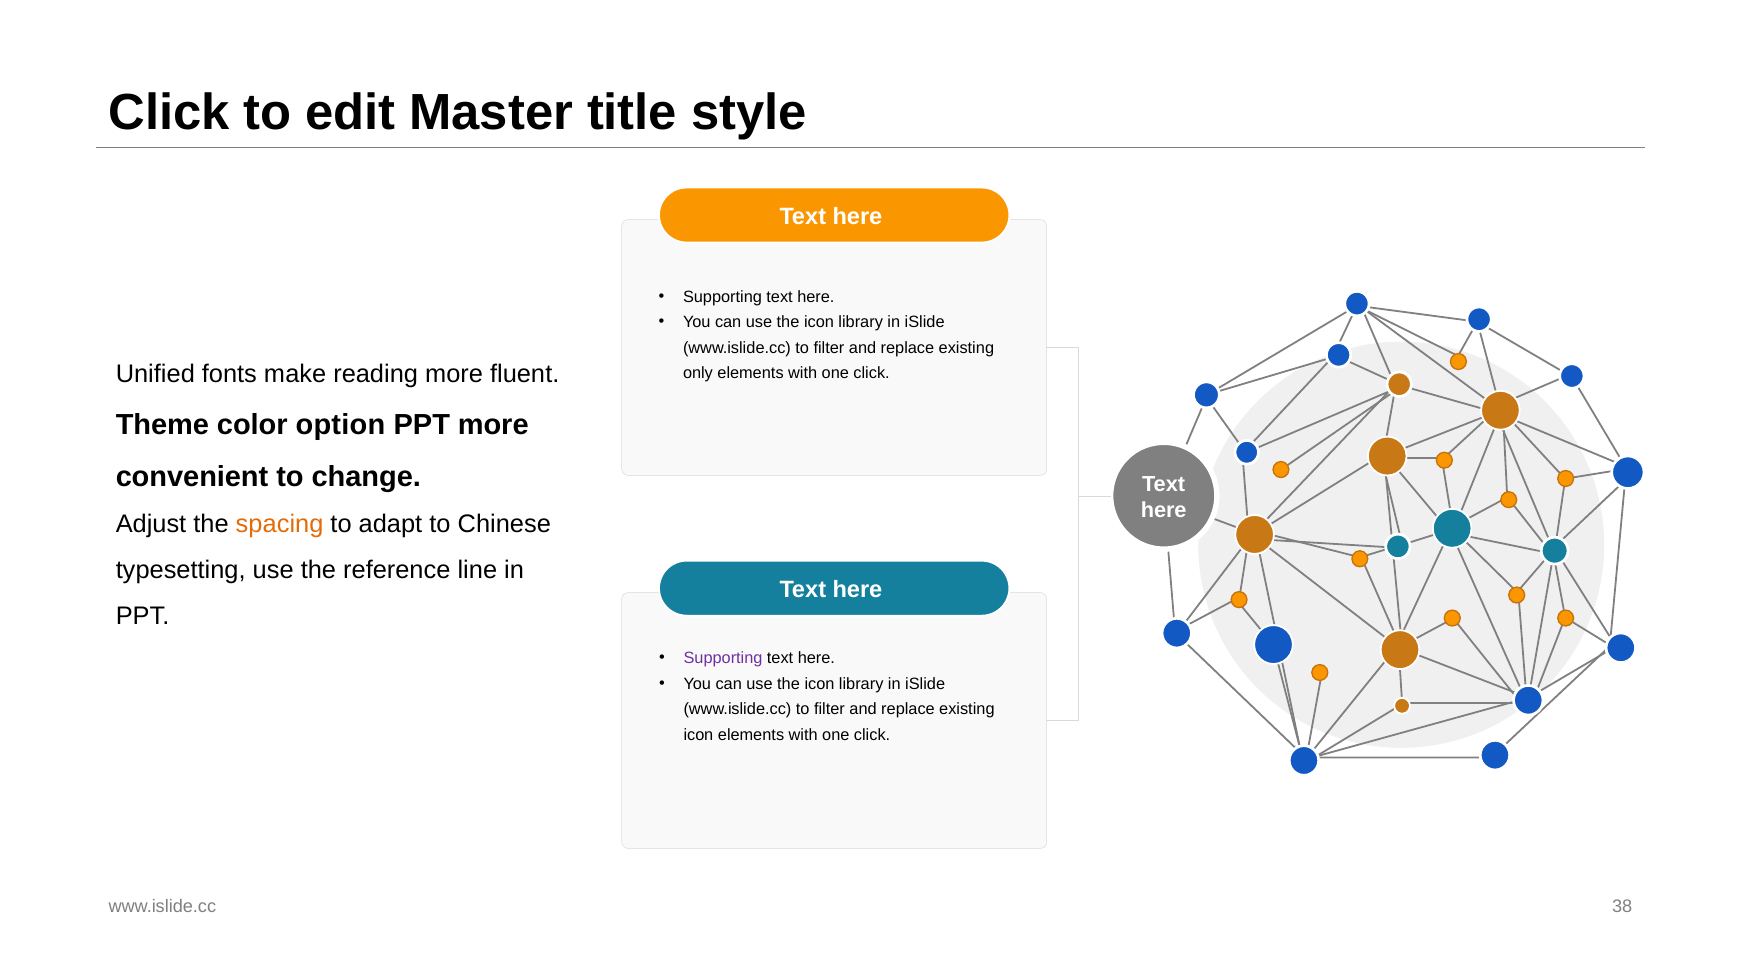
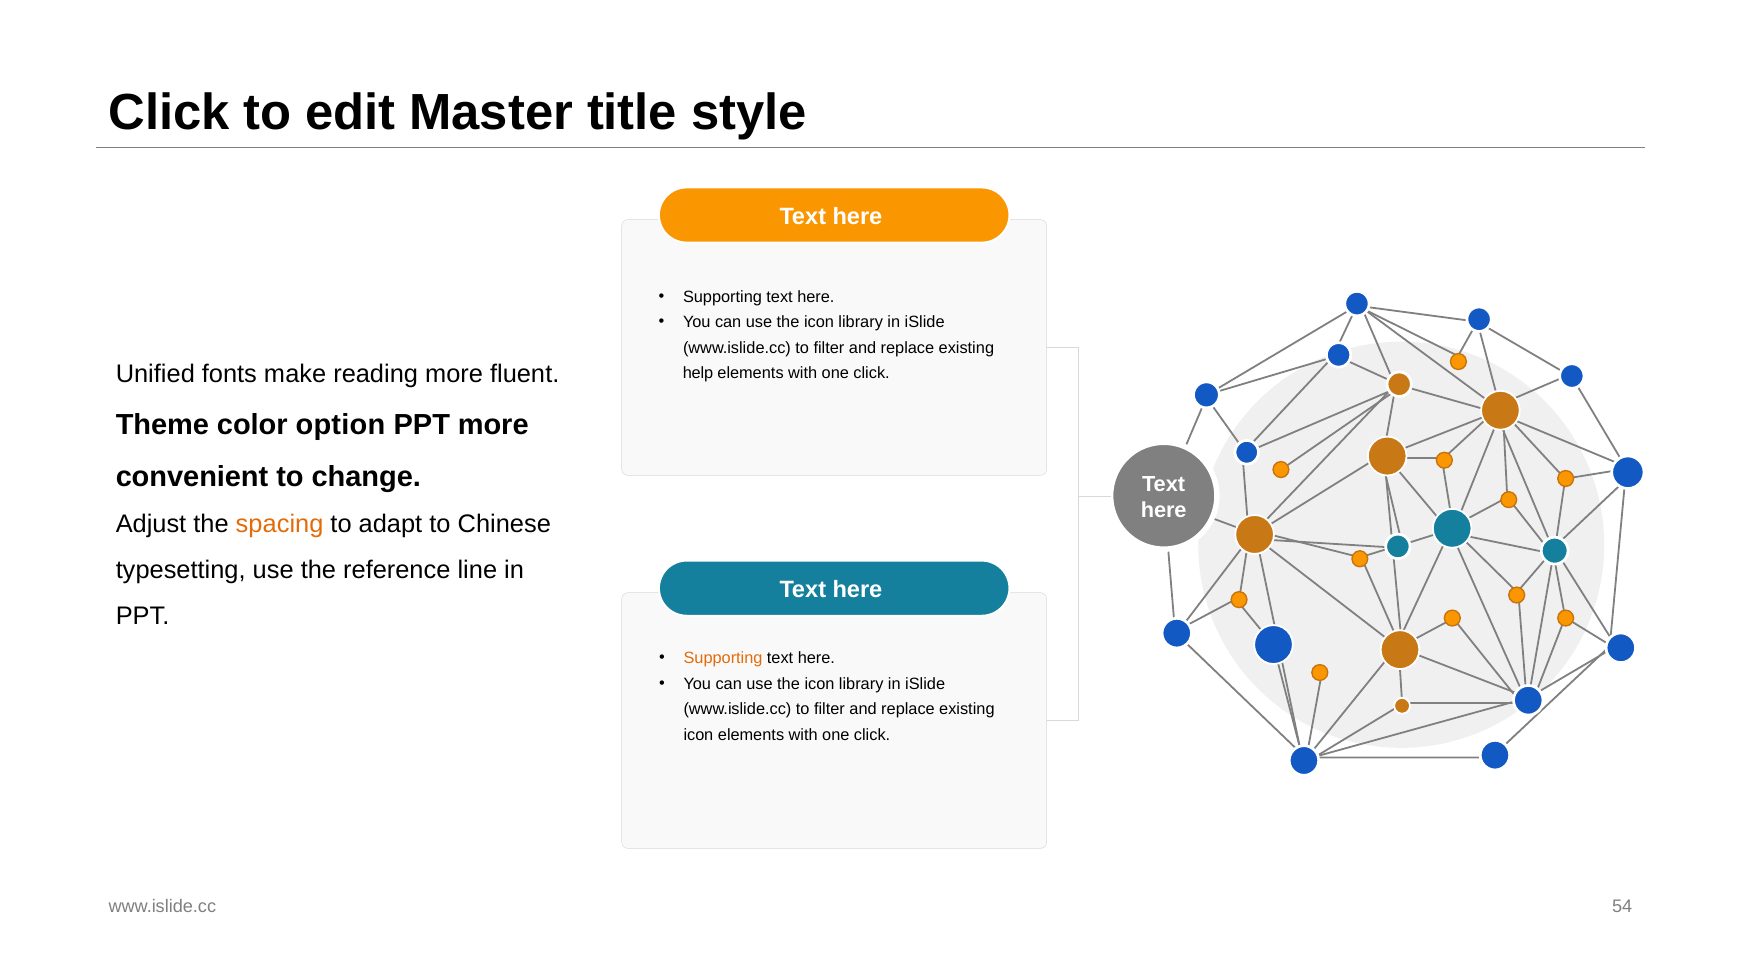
only: only -> help (698, 373)
Supporting colour: purple -> orange (723, 658)
38: 38 -> 54 (1622, 907)
